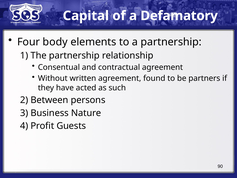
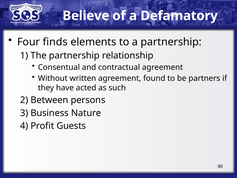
Capital: Capital -> Believe (86, 16)
body: body -> finds (55, 42)
